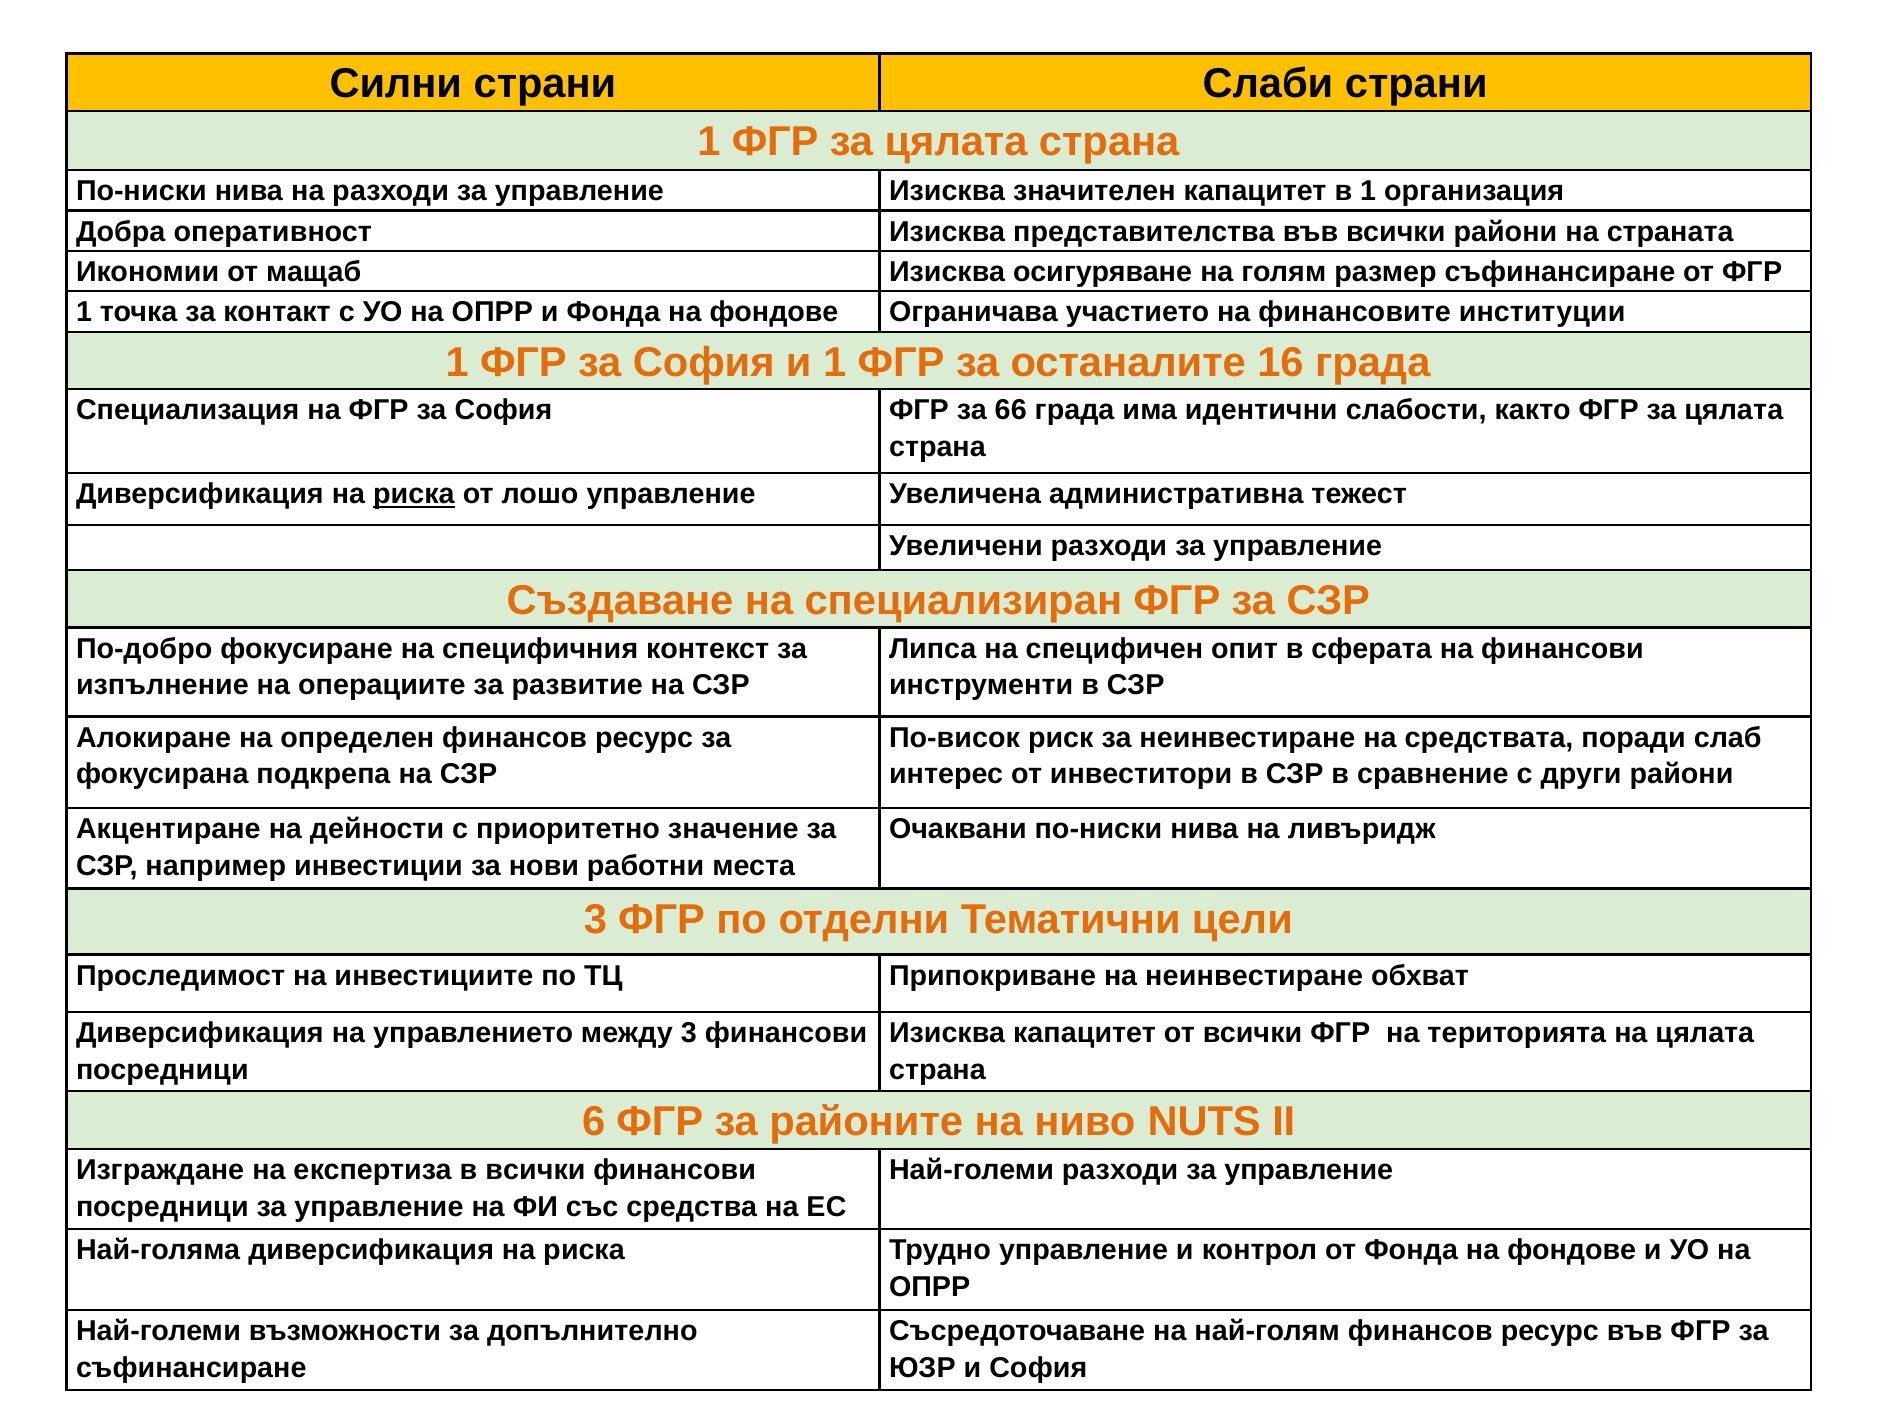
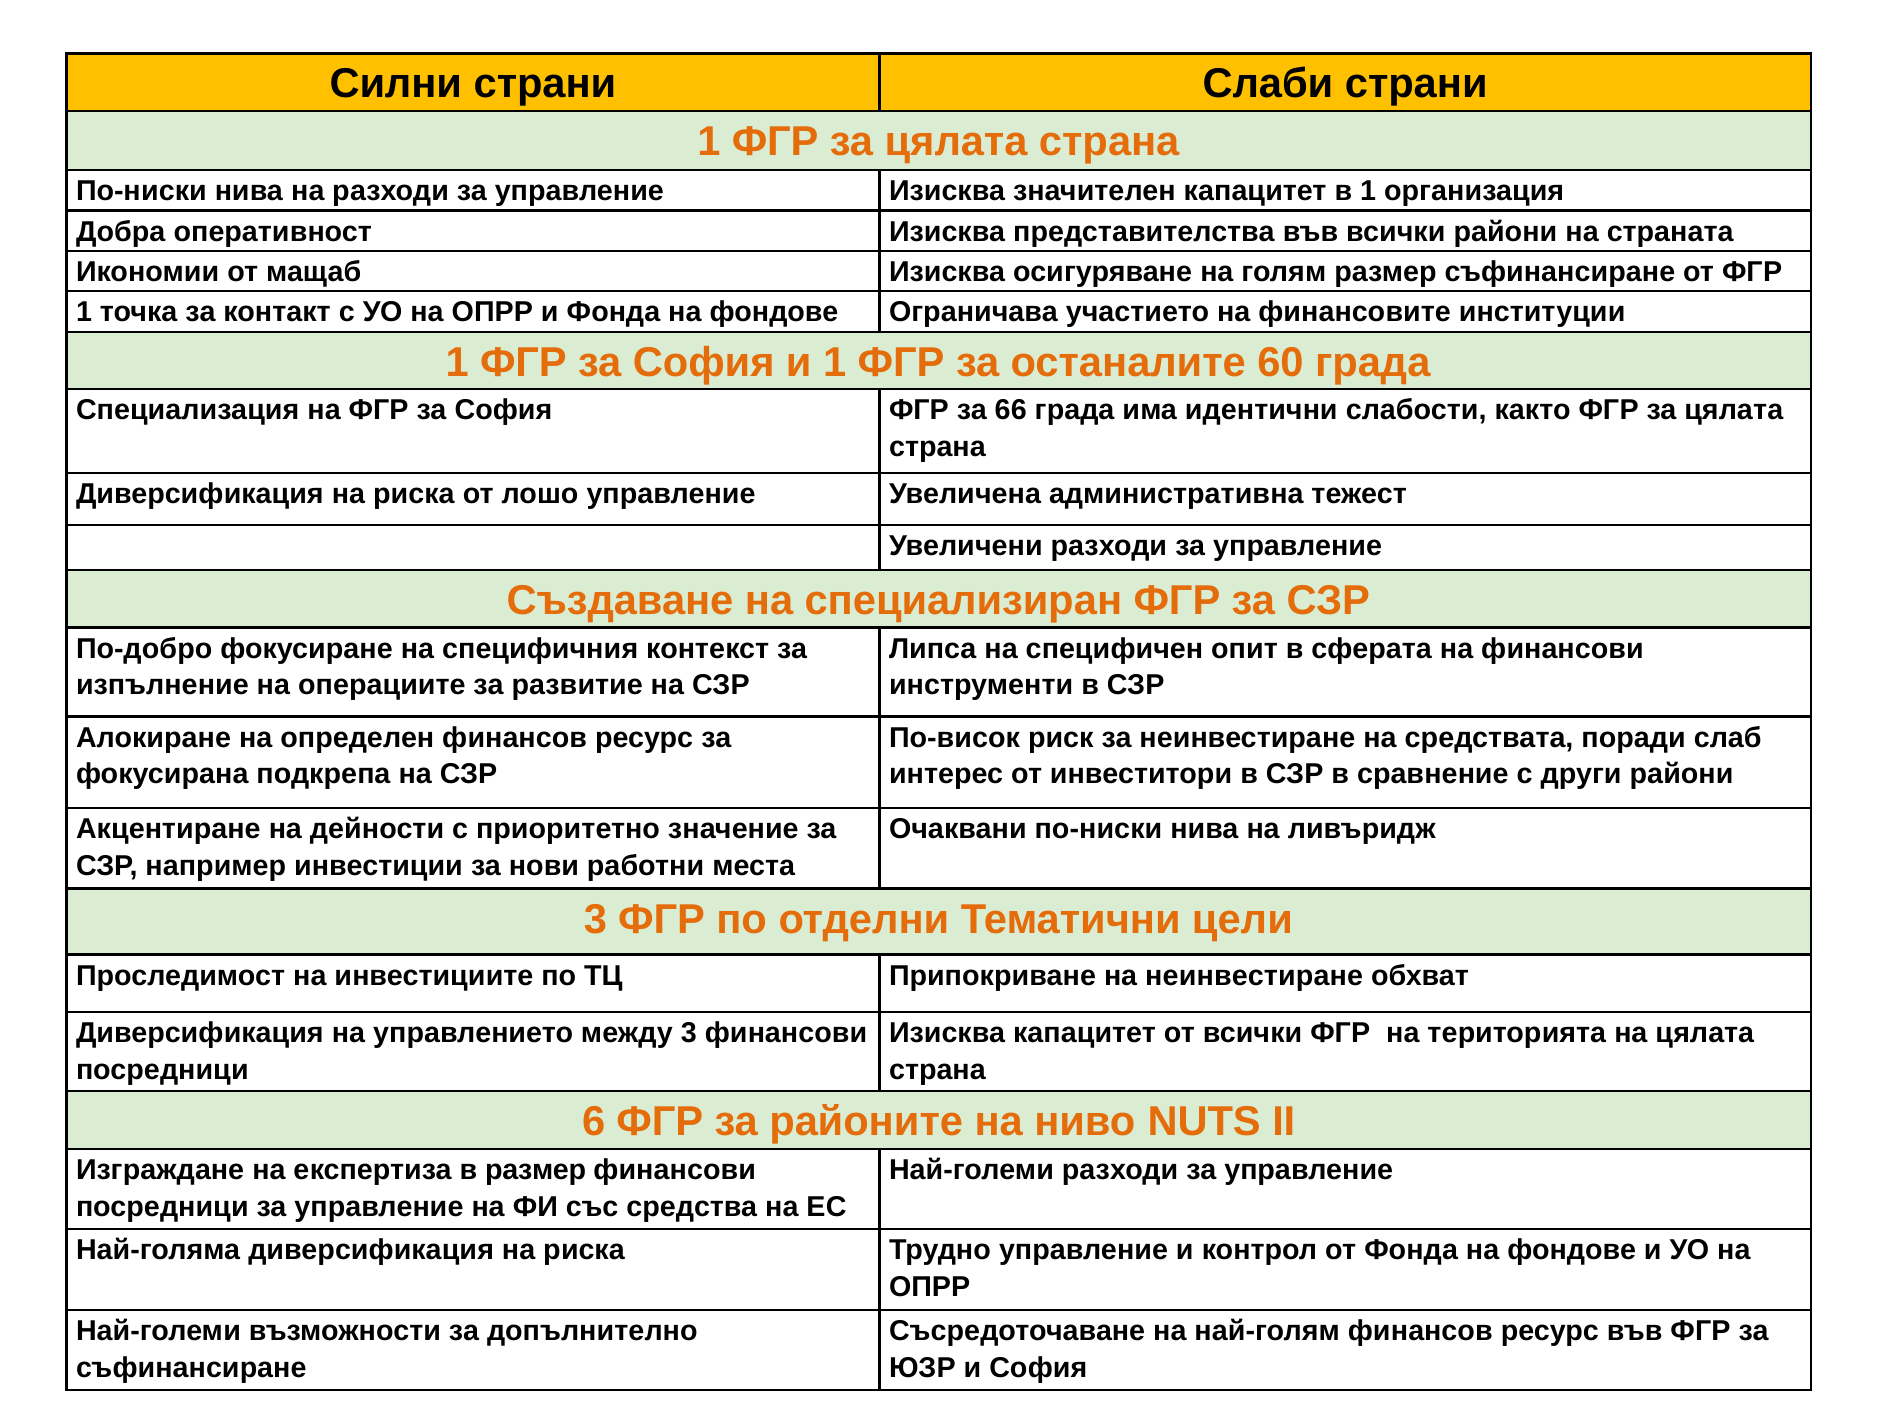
16: 16 -> 60 (1280, 362)
риска underline: present -> none (414, 494)
в всички: всички -> размер (536, 1170)
